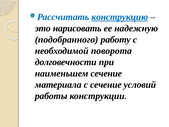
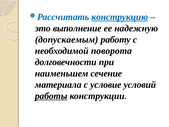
нарисовать: нарисовать -> выполнение (77, 28)
подобранного: подобранного -> допускаемым (67, 39)
с сечение: сечение -> условие (106, 85)
работы underline: none -> present (51, 96)
